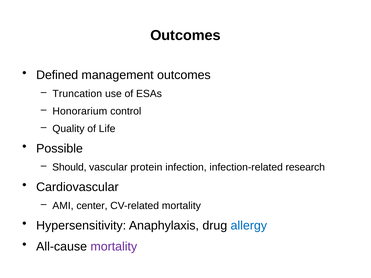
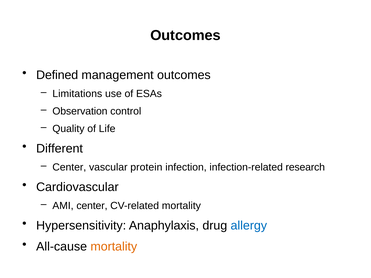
Truncation: Truncation -> Limitations (77, 94)
Honorarium: Honorarium -> Observation (80, 111)
Possible: Possible -> Different (60, 149)
Should: Should -> Center (69, 167)
mortality colour: purple -> orange (114, 247)
